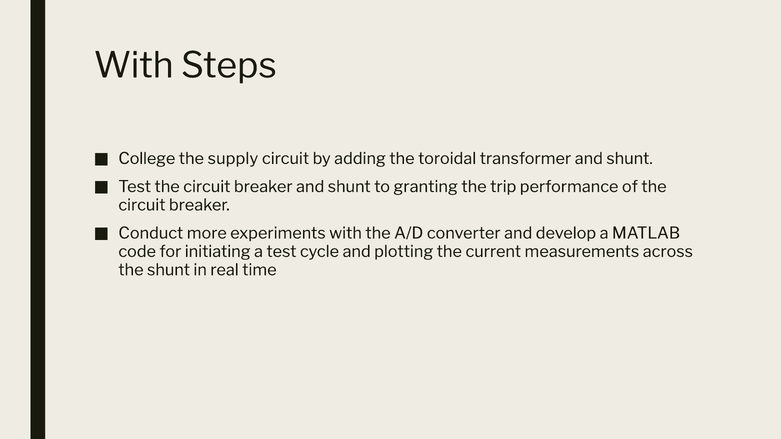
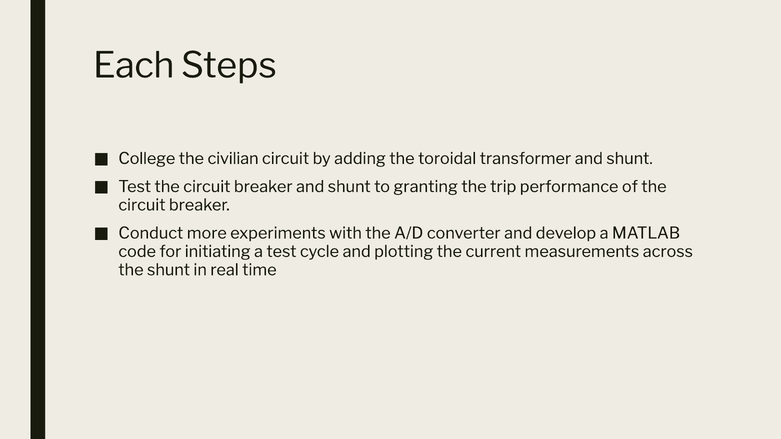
With: With -> Each (134, 66)
supply: supply -> civilian (233, 159)
